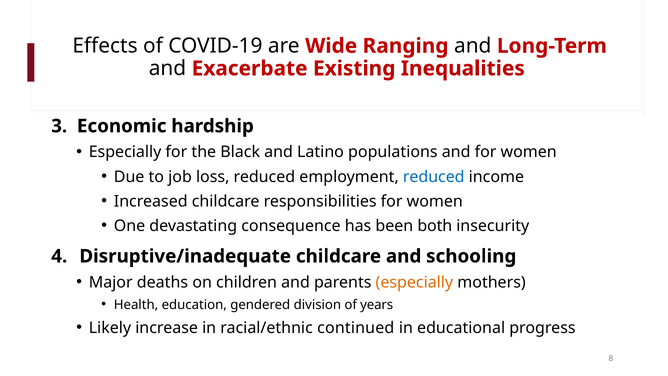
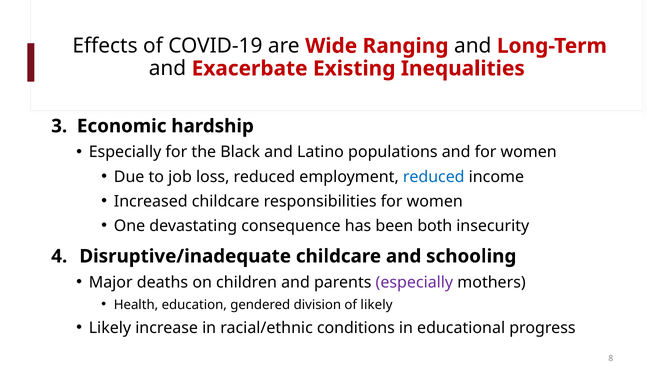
especially colour: orange -> purple (414, 282)
of years: years -> likely (377, 305)
continued: continued -> conditions (356, 328)
